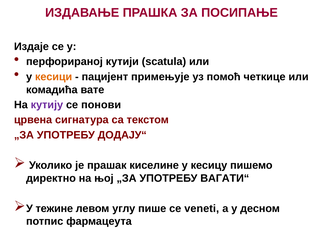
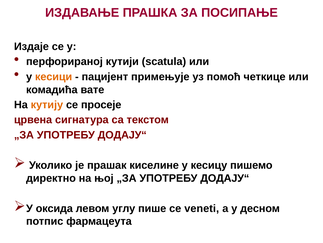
кутију colour: purple -> orange (47, 104)
понови: понови -> просеје (101, 104)
њој „ЗА УПОТРЕБУ ВАГАТИ“: ВАГАТИ“ -> ДОДАЈУ“ (225, 178)
тежине: тежине -> оксида (54, 208)
